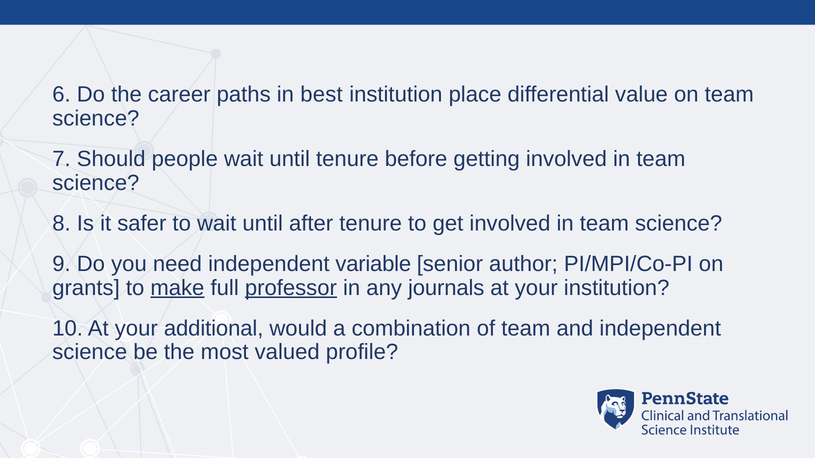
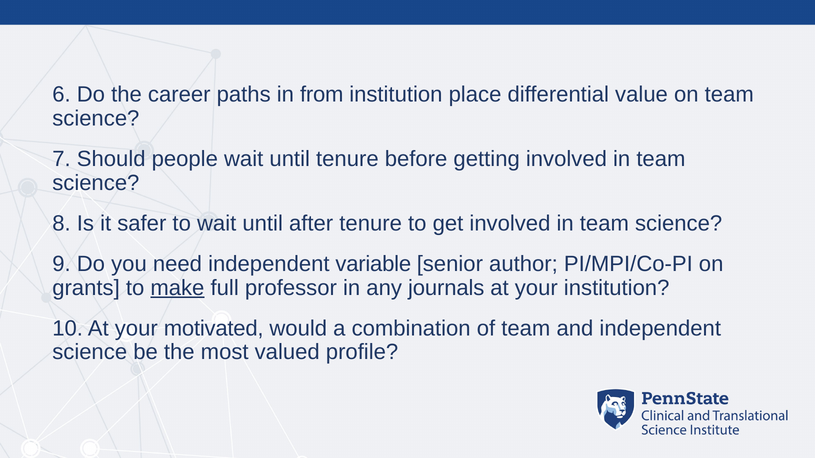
best: best -> from (322, 95)
professor underline: present -> none (291, 288)
additional: additional -> motivated (214, 329)
